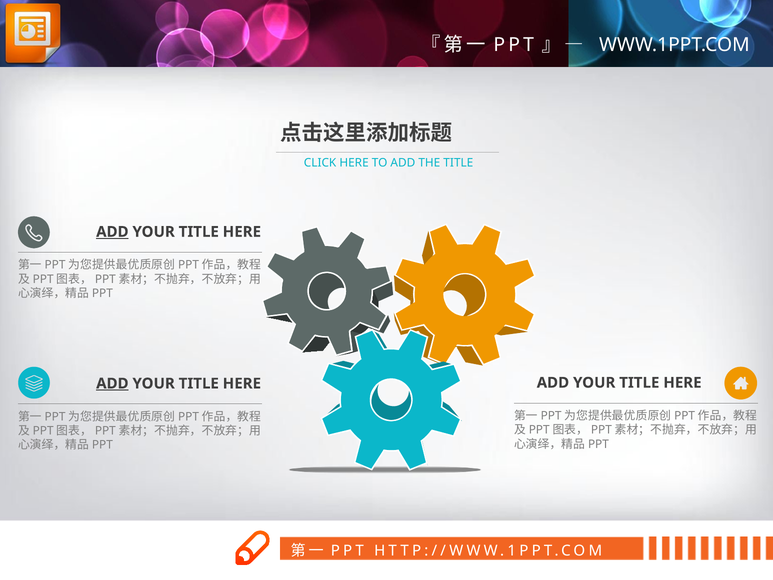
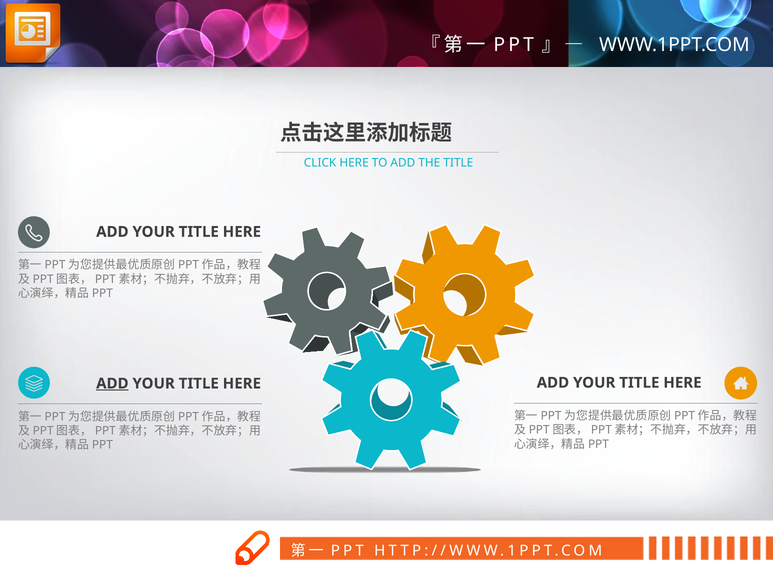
ADD underline: present -> none (112, 232)
